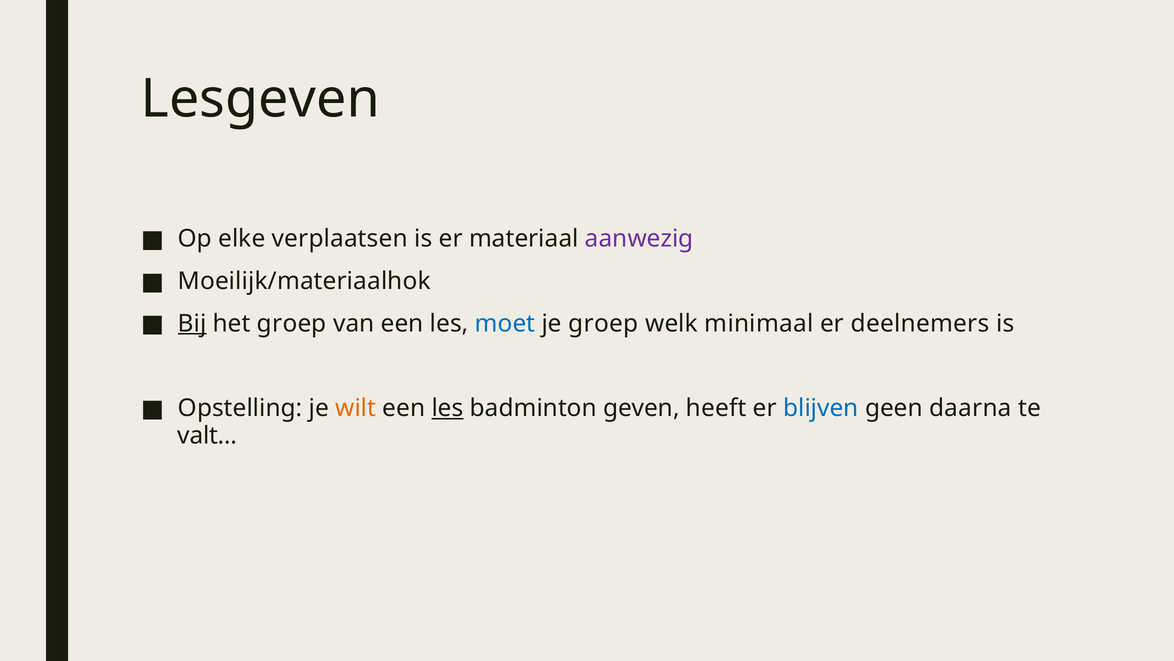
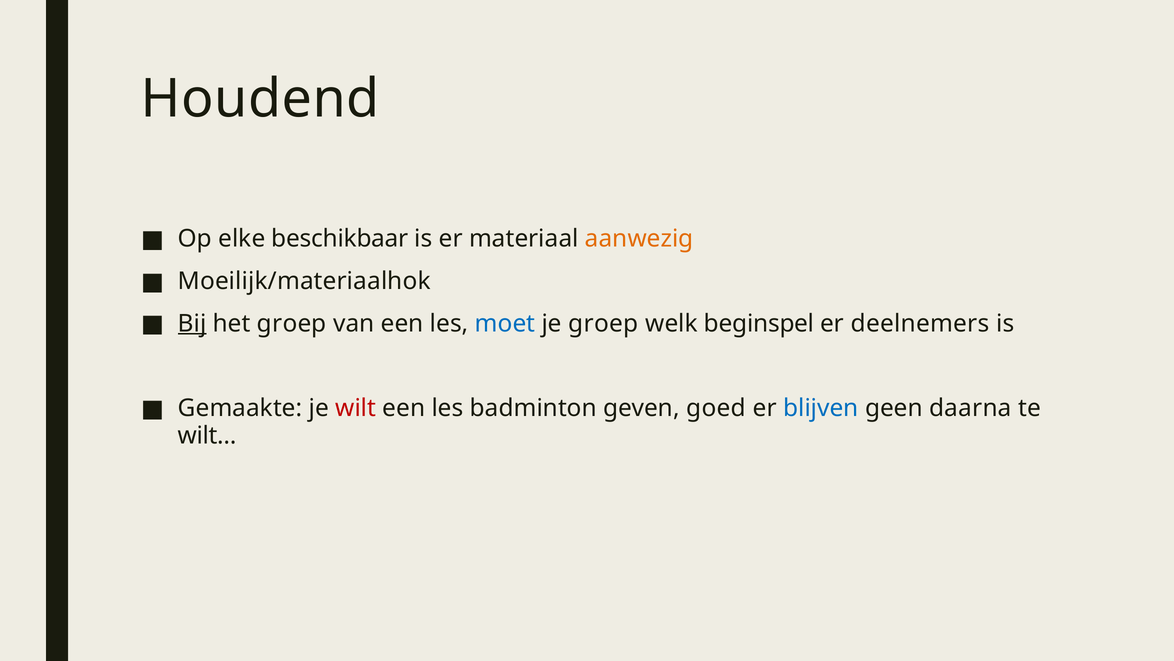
Lesgeven: Lesgeven -> Houdend (260, 99)
verplaatsen: verplaatsen -> beschikbaar (340, 239)
aanwezig colour: purple -> orange (639, 239)
minimaal: minimaal -> beginspel (759, 323)
Opstelling: Opstelling -> Gemaakte (240, 408)
wilt colour: orange -> red (356, 408)
les underline: present -> none (448, 408)
heeft: heeft -> goed (716, 408)
valt…: valt… -> wilt… (207, 435)
